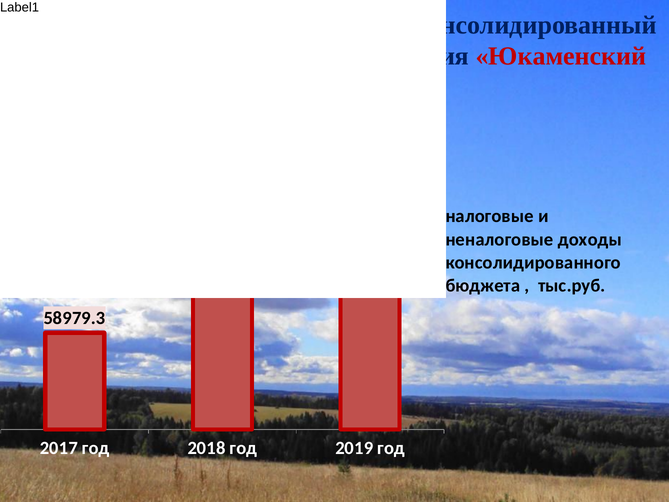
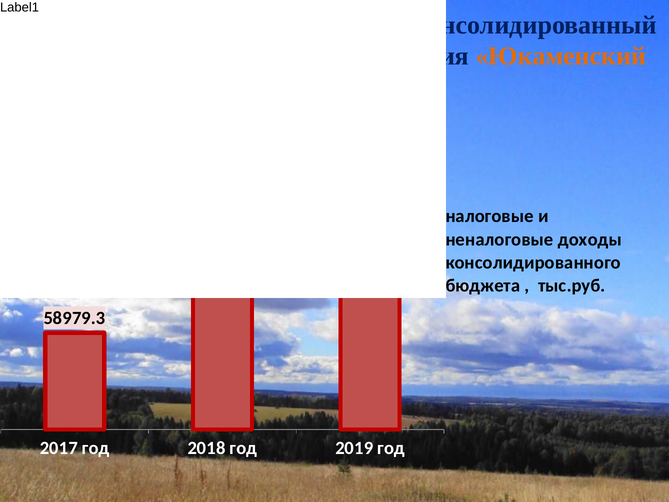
Юкаменский colour: red -> orange (561, 56)
